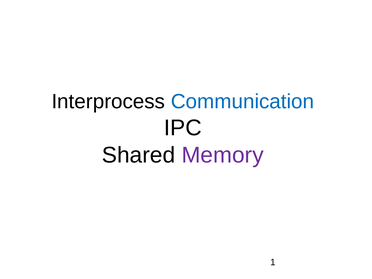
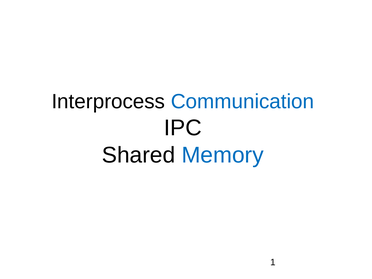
Memory colour: purple -> blue (223, 155)
